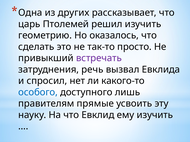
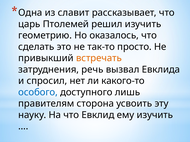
других: других -> славит (74, 13)
встречать colour: purple -> orange (99, 58)
прямые: прямые -> сторона (95, 104)
